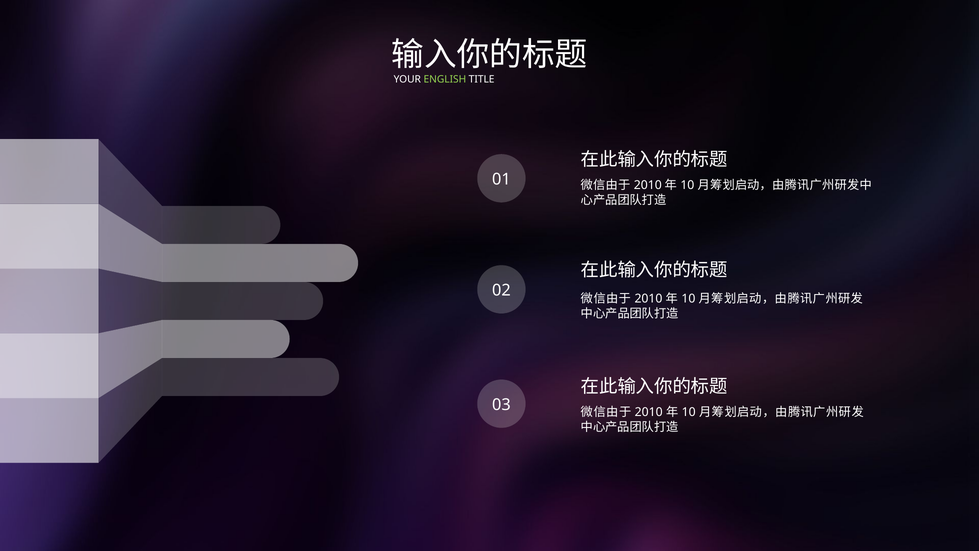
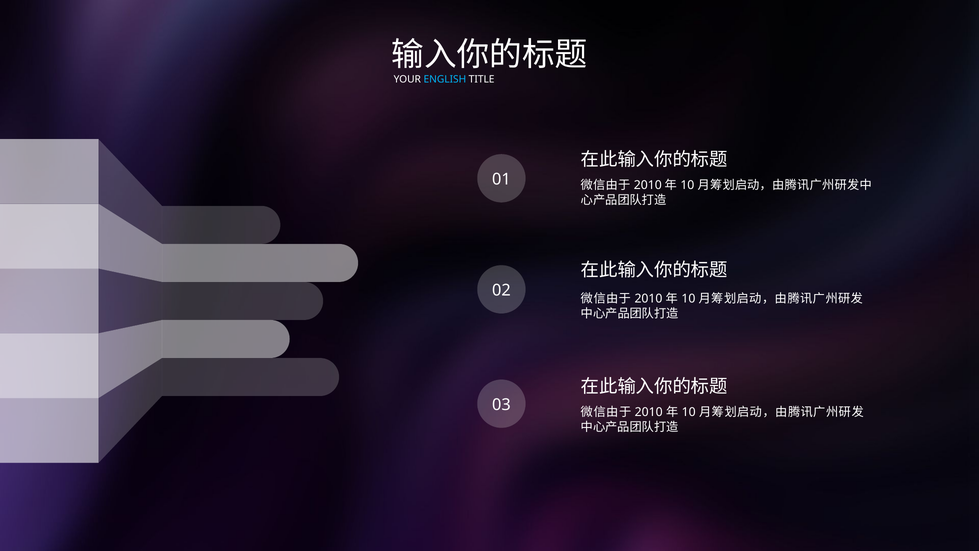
ENGLISH colour: light green -> light blue (445, 79)
